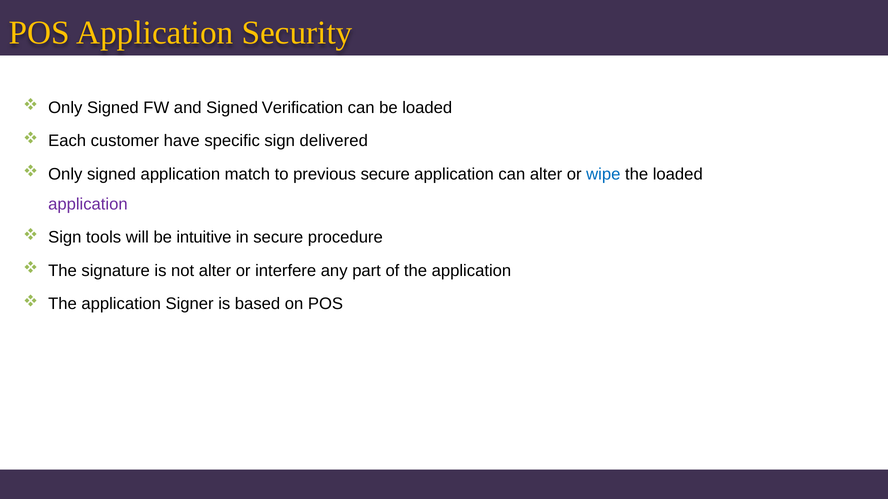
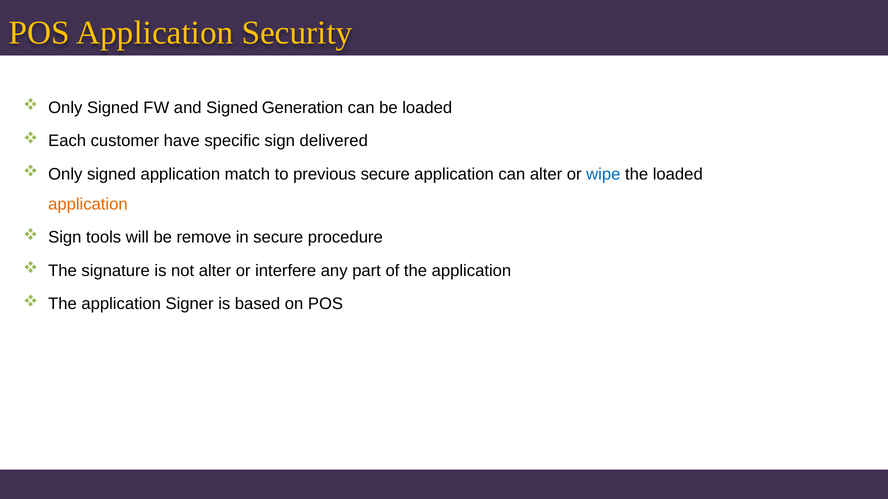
Verification: Verification -> Generation (303, 108)
application colour: purple -> orange (88, 204)
intuitive: intuitive -> remove (204, 238)
